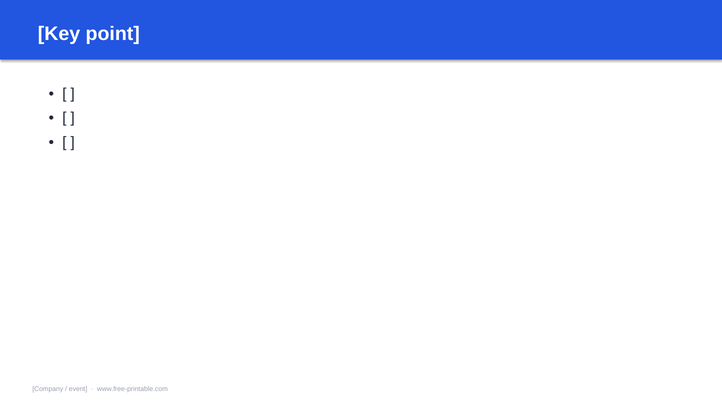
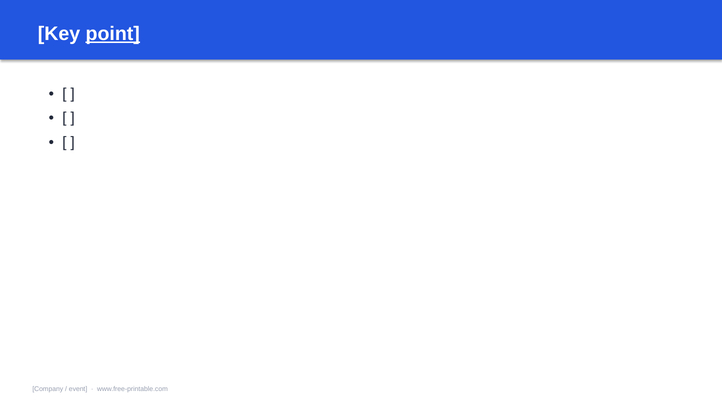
point underline: none -> present (113, 34)
